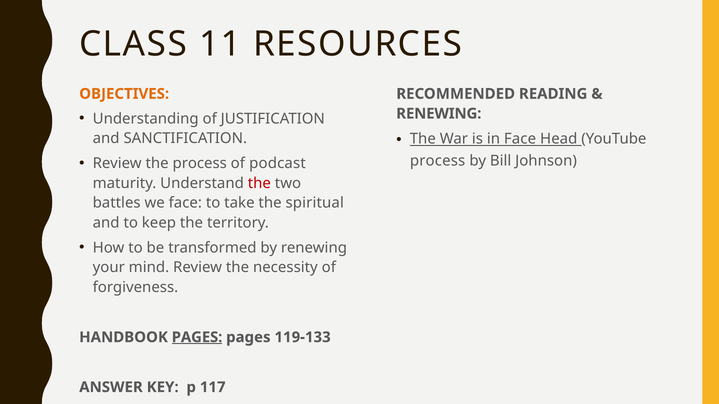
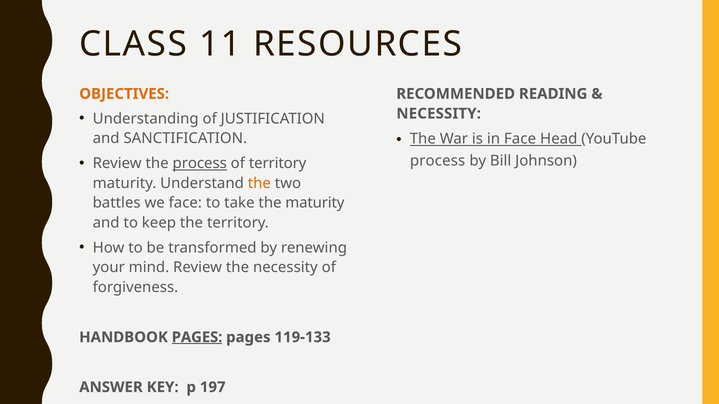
RENEWING: RENEWING -> NECESSITY (439, 114)
process underline: none -> present (200, 164)
of podcast: podcast -> territory (278, 164)
the colour: red -> orange (259, 183)
the spiritual: spiritual -> maturity (315, 203)
117: 117 -> 197 (213, 388)
